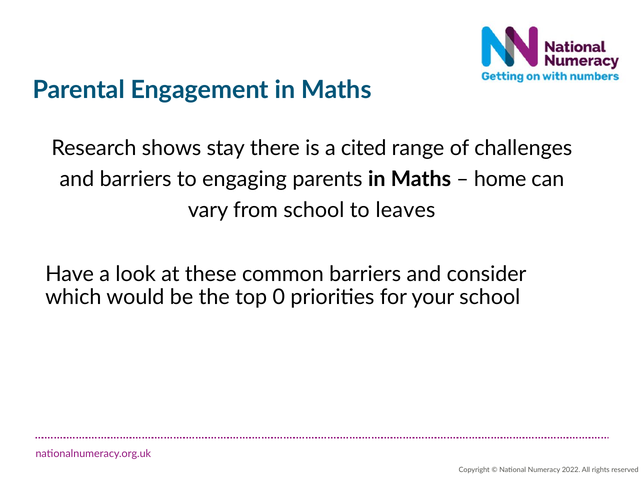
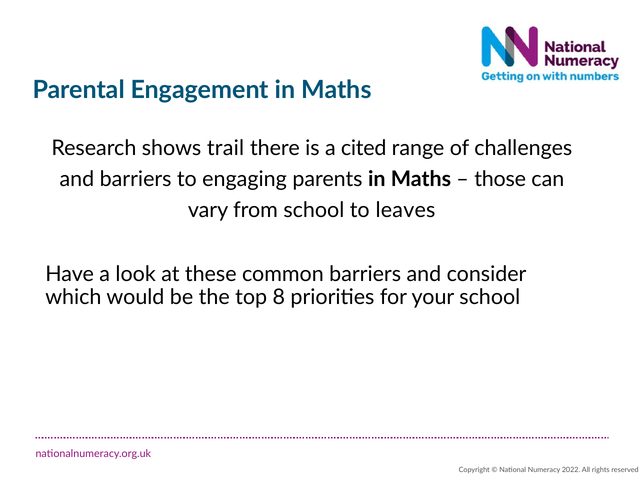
stay: stay -> trail (226, 148)
home: home -> those (500, 179)
0: 0 -> 8 (279, 297)
